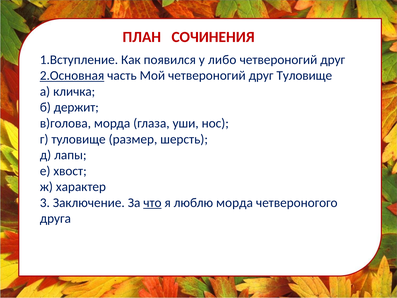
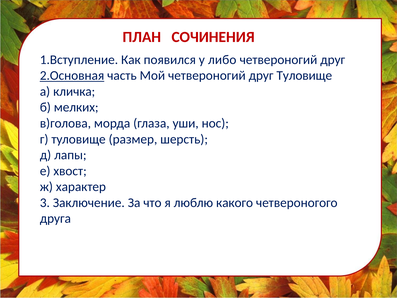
держит: держит -> мелких (76, 107)
что underline: present -> none (152, 203)
люблю морда: морда -> какого (235, 203)
